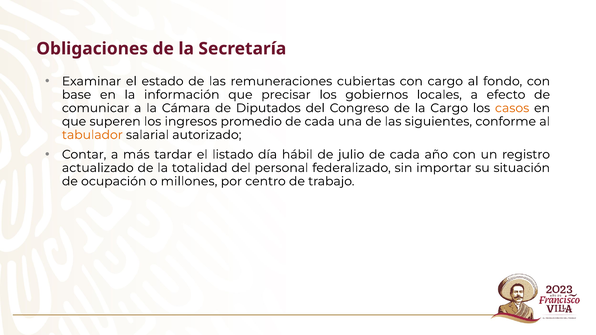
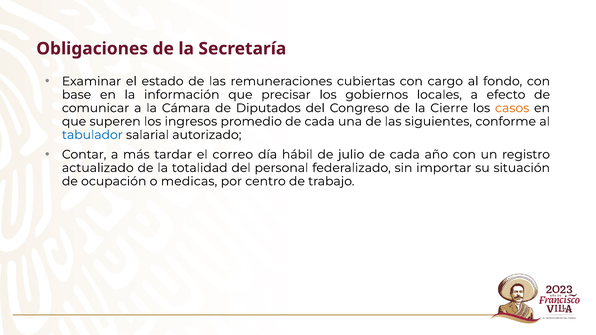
la Cargo: Cargo -> Cierre (449, 108)
tabulador colour: orange -> blue (92, 135)
listado: listado -> correo (233, 155)
millones: millones -> medicas (189, 181)
